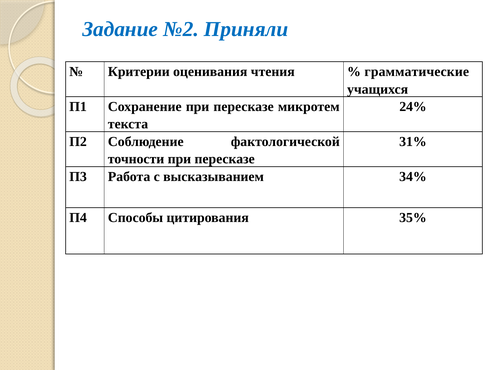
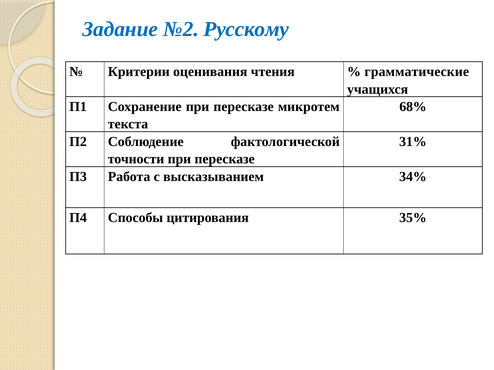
Приняли: Приняли -> Русскому (246, 29)
24%: 24% -> 68% (413, 107)
